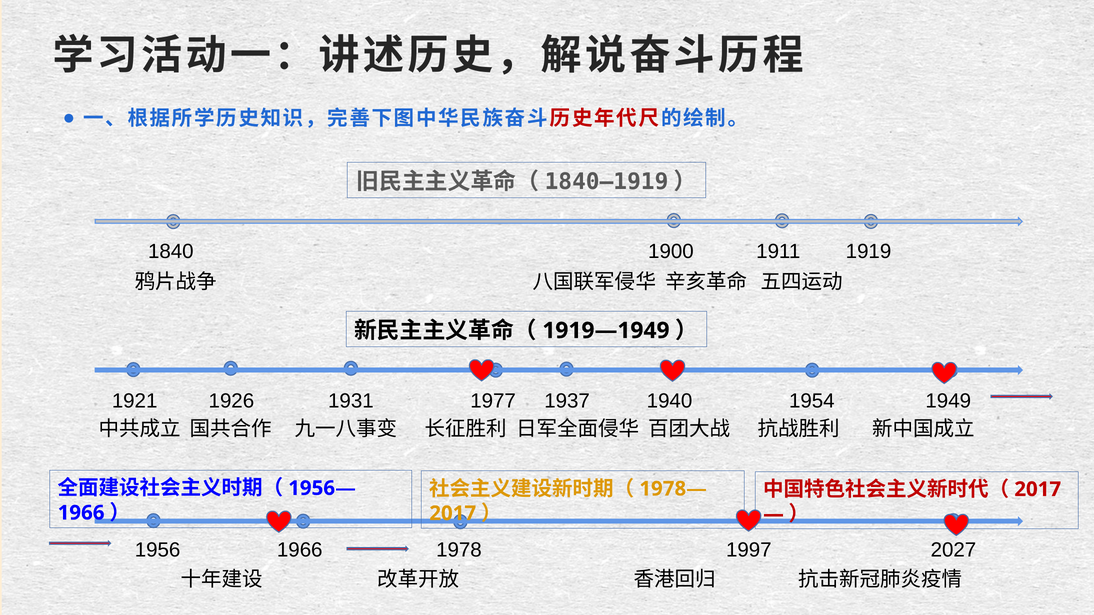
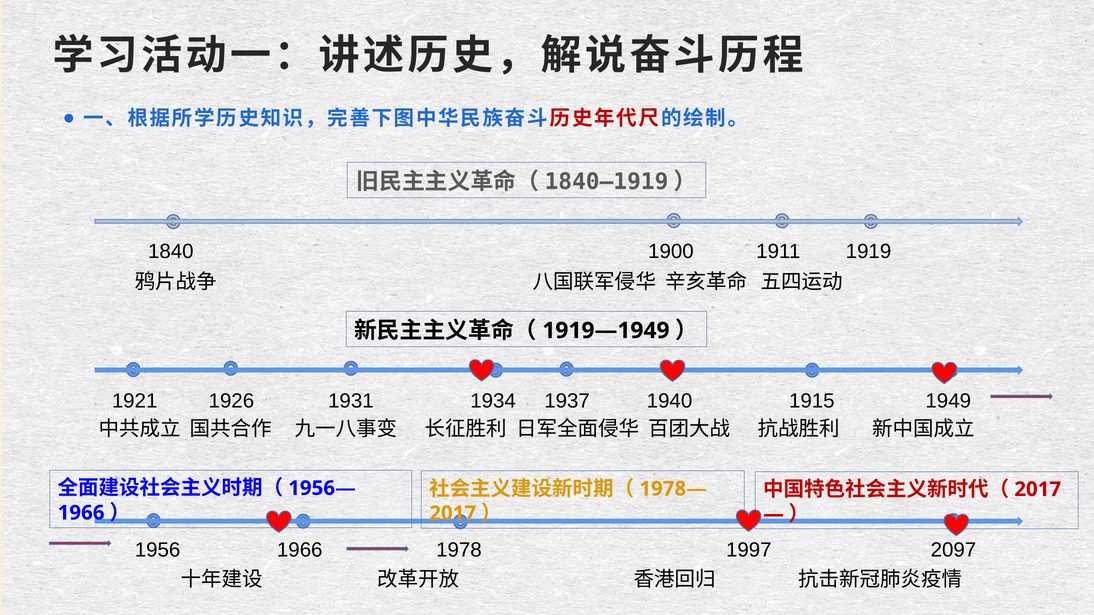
1977: 1977 -> 1934 (493, 401)
1954: 1954 -> 1915 (812, 401)
2027: 2027 -> 2097 (953, 550)
